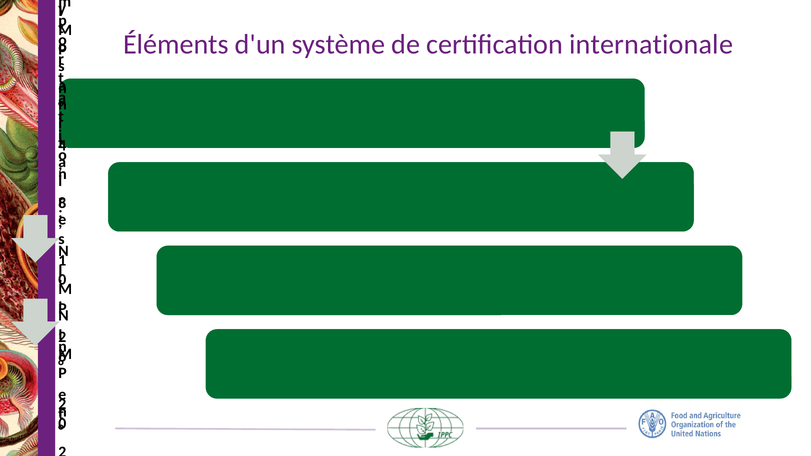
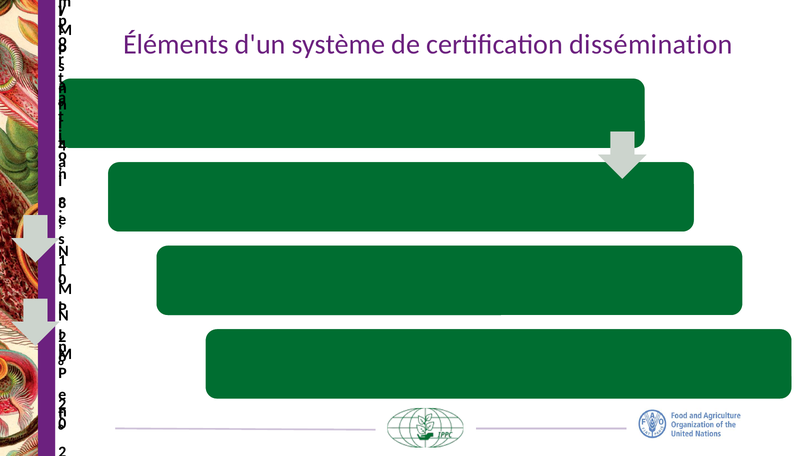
internationale: internationale -> dissémination (651, 45)
